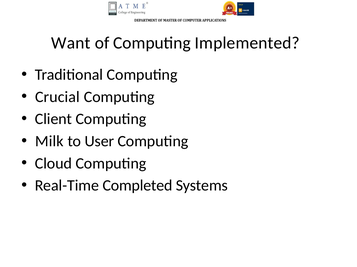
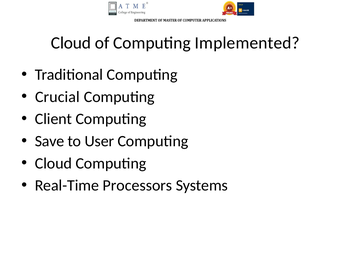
Want: Want -> Cloud (71, 43)
Milk: Milk -> Save (49, 142)
Completed: Completed -> Processors (137, 186)
